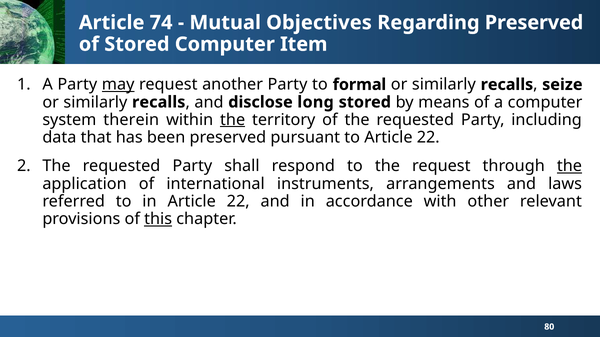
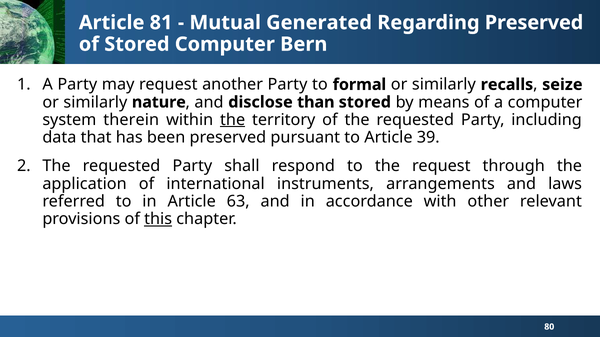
74: 74 -> 81 (161, 23)
Objectives: Objectives -> Generated (319, 23)
Item: Item -> Bern (304, 44)
may underline: present -> none (118, 85)
recalls: recalls -> nature (159, 102)
long: long -> than (316, 102)
to Article 22: 22 -> 39 (428, 138)
the underline: present -> none (569, 166)
in Article 22: 22 -> 63 (238, 202)
